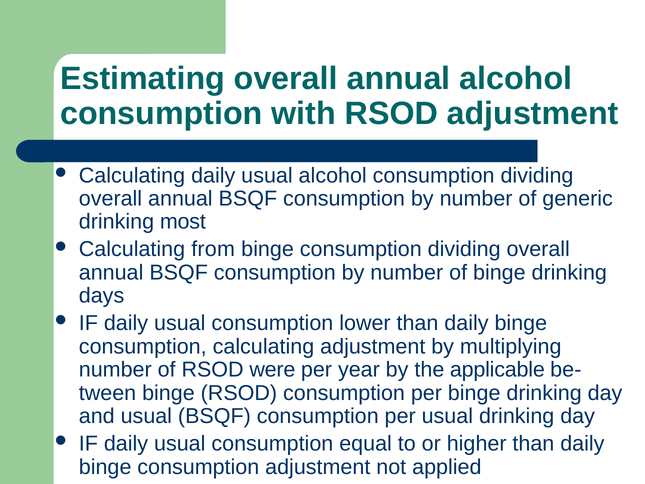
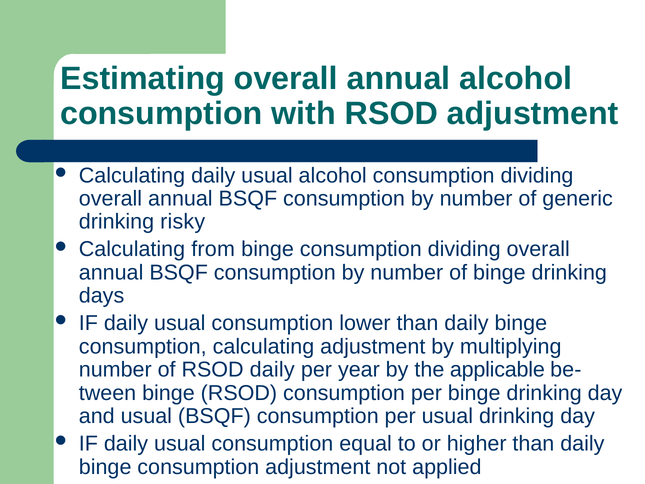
most: most -> risky (183, 222)
RSOD were: were -> daily (272, 370)
